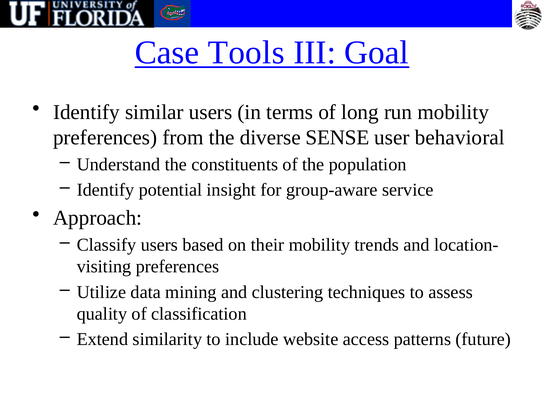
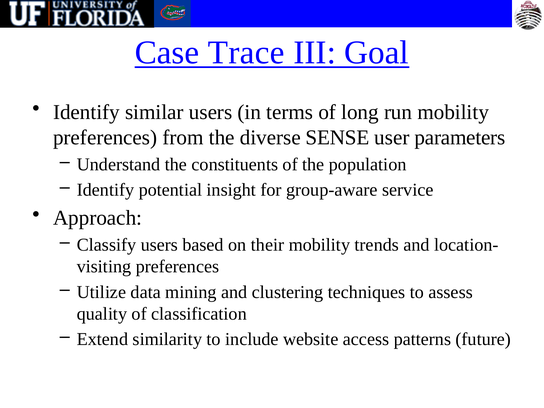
Tools: Tools -> Trace (246, 53)
behavioral: behavioral -> parameters (460, 137)
